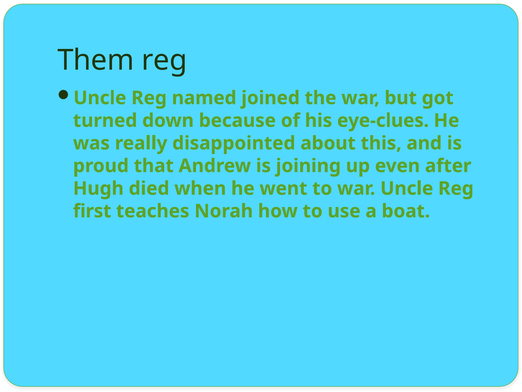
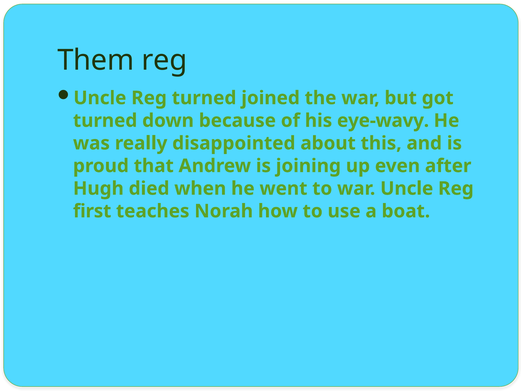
Reg named: named -> turned (204, 98)
eye-clues: eye-clues -> eye-wavy (383, 120)
